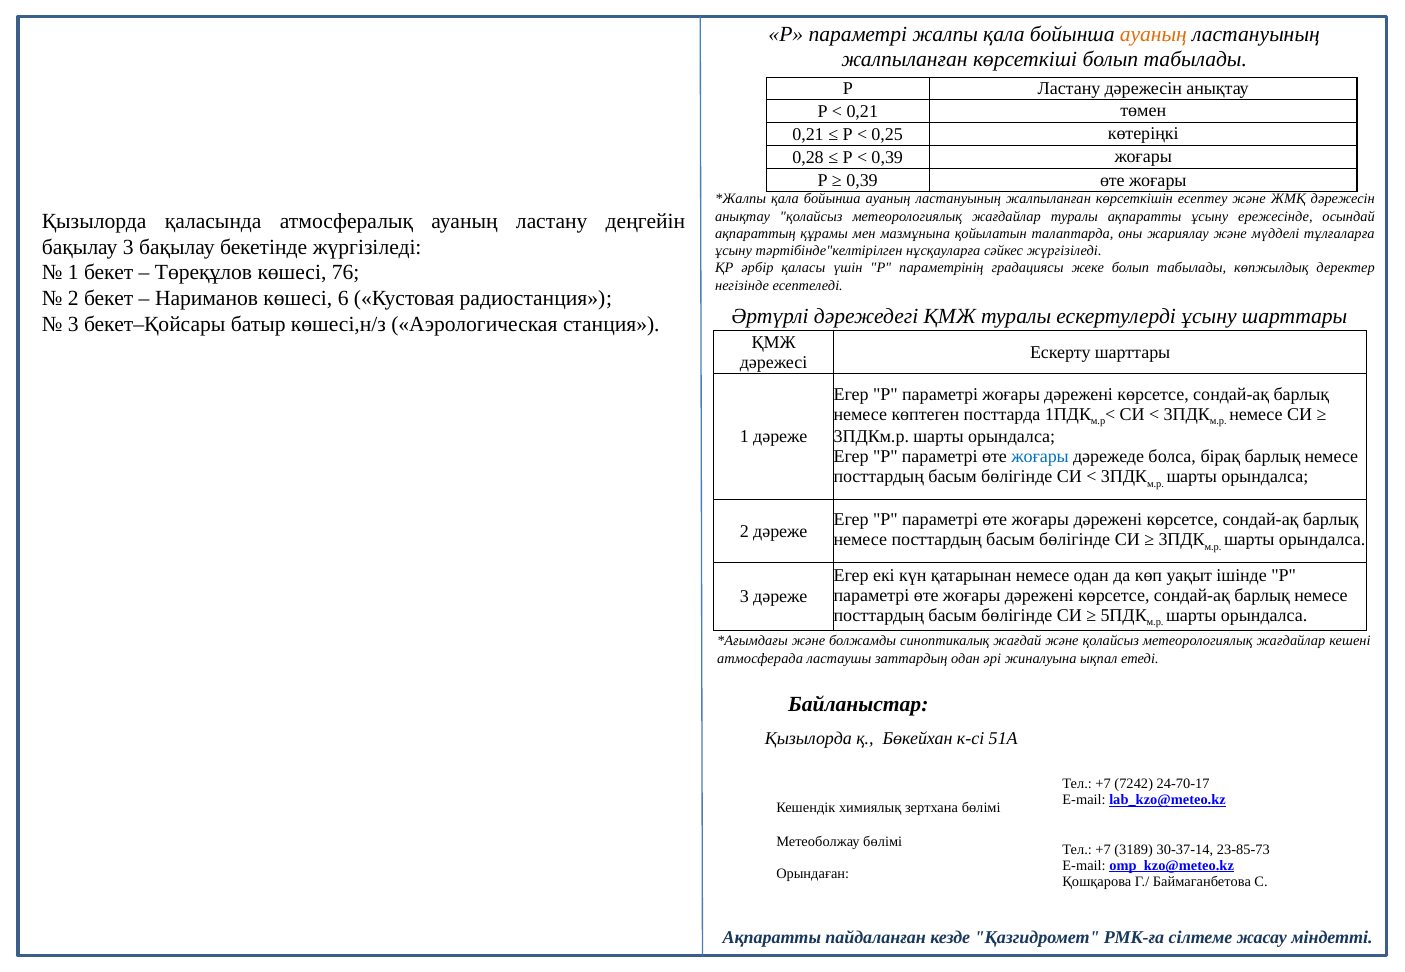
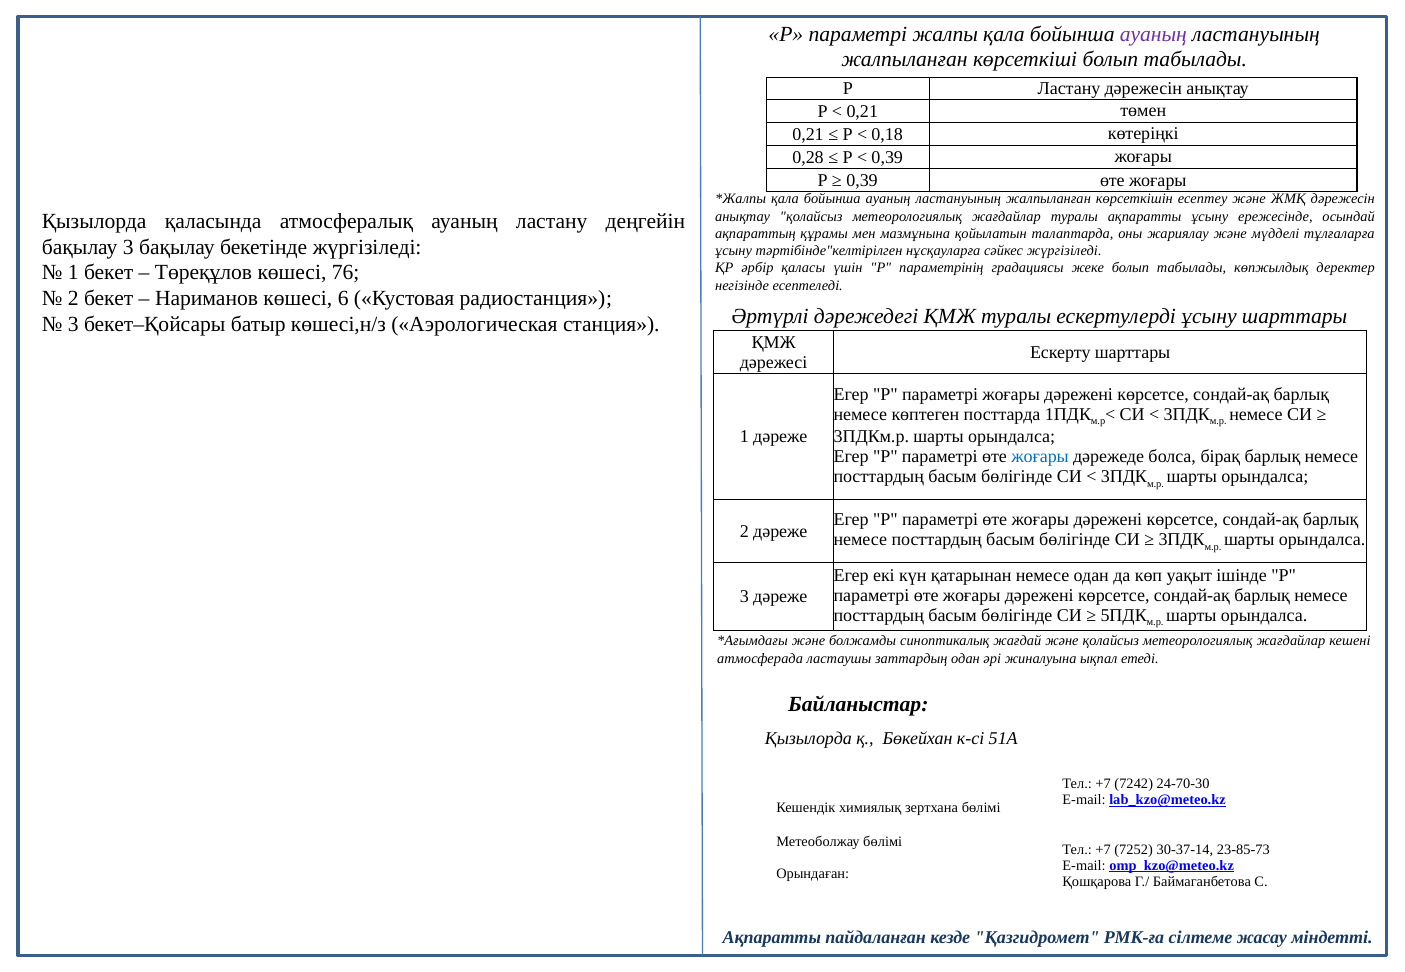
ауаның colour: orange -> purple (1153, 34)
0,25: 0,25 -> 0,18 (887, 135)
24-70-17: 24-70-17 -> 24-70-30 (1183, 785)
3189: 3189 -> 7252 (1134, 850)
